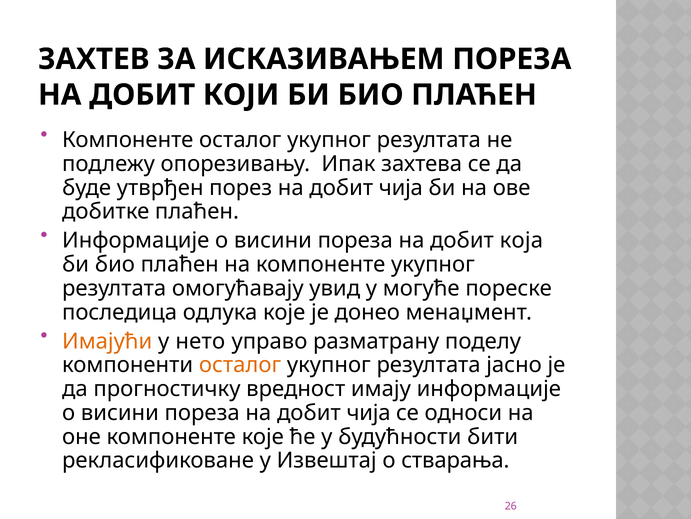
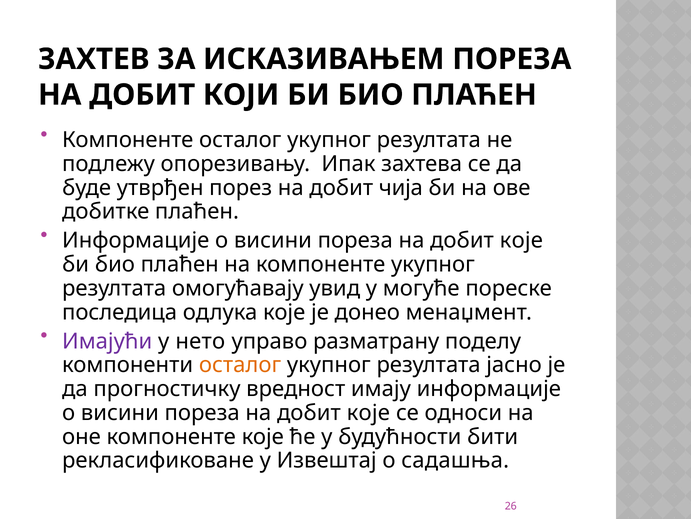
која: која -> које (521, 240)
Имајући colour: orange -> purple (107, 341)
чија: чија -> које (368, 412)
стварања: стварања -> садашња (455, 460)
